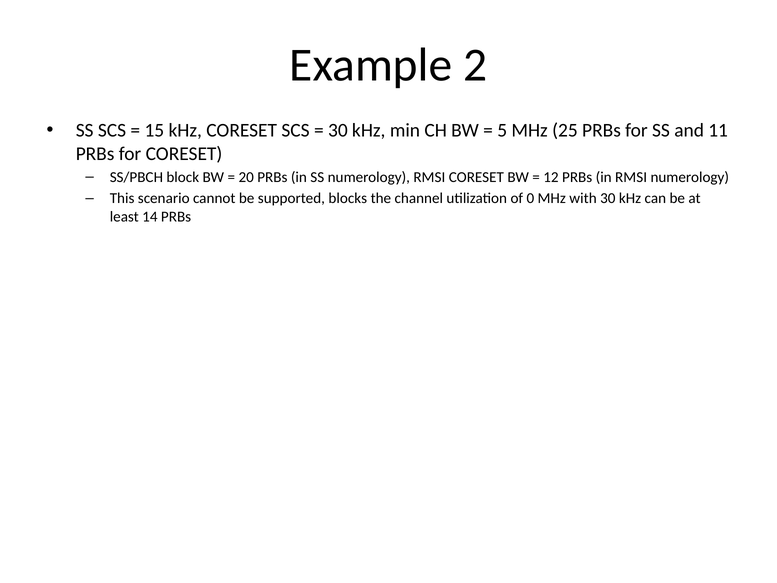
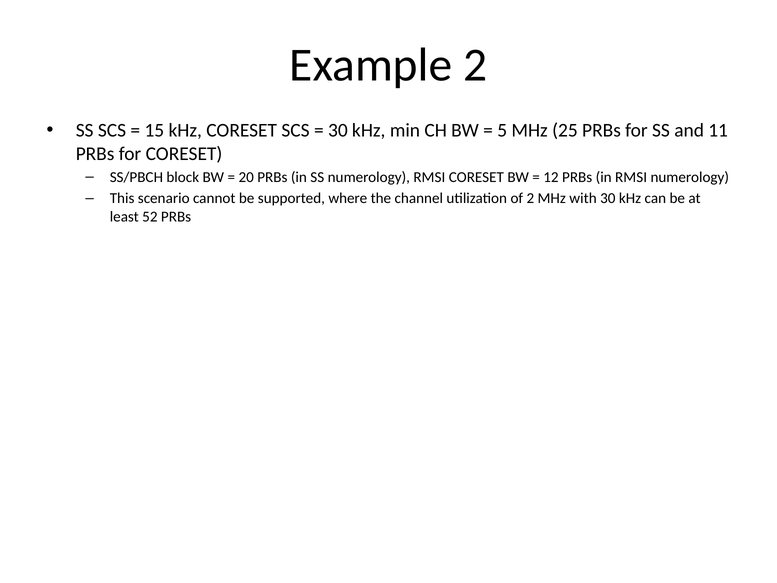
blocks: blocks -> where (348, 198)
of 0: 0 -> 2 (530, 198)
14: 14 -> 52 (150, 217)
